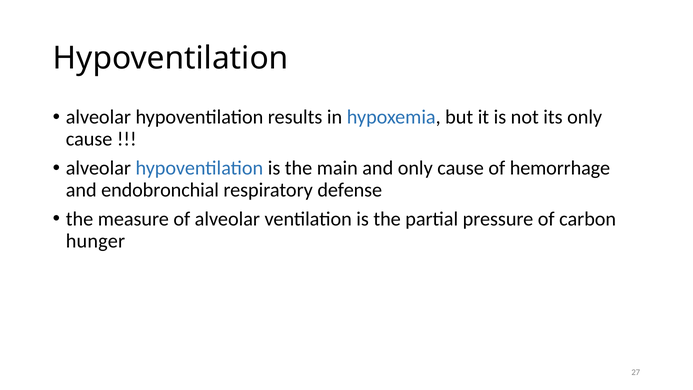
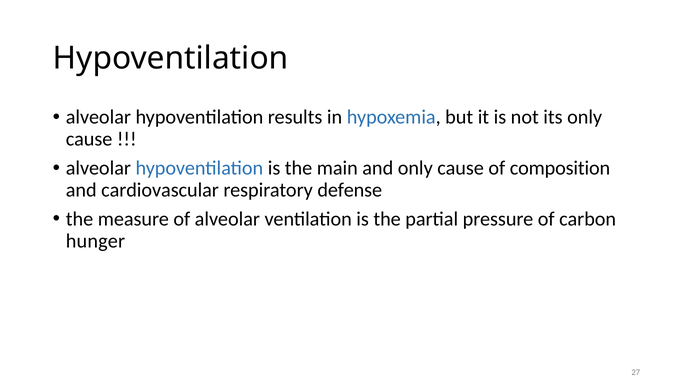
hemorrhage: hemorrhage -> composition (560, 168)
endobronchial: endobronchial -> cardiovascular (160, 190)
